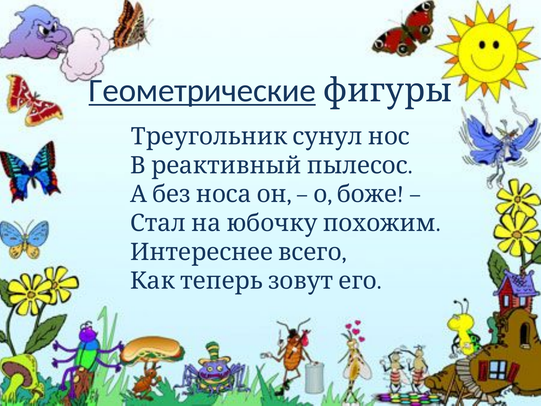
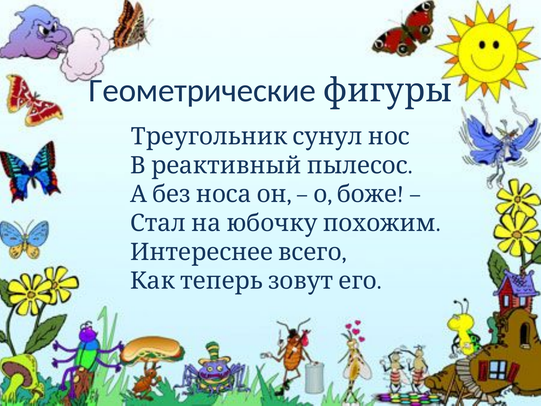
Геометрические underline: present -> none (202, 91)
